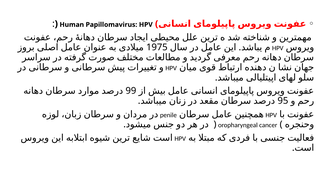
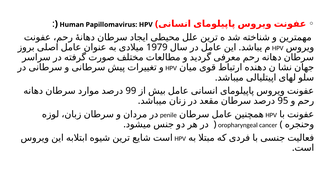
1975: 1975 -> 1979 (157, 47)
